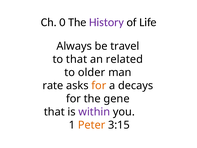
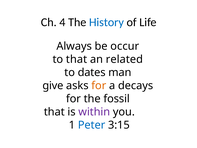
0: 0 -> 4 (62, 22)
History colour: purple -> blue (106, 22)
travel: travel -> occur (125, 46)
older: older -> dates (92, 72)
rate: rate -> give (53, 85)
gene: gene -> fossil (117, 99)
Peter colour: orange -> blue (92, 125)
